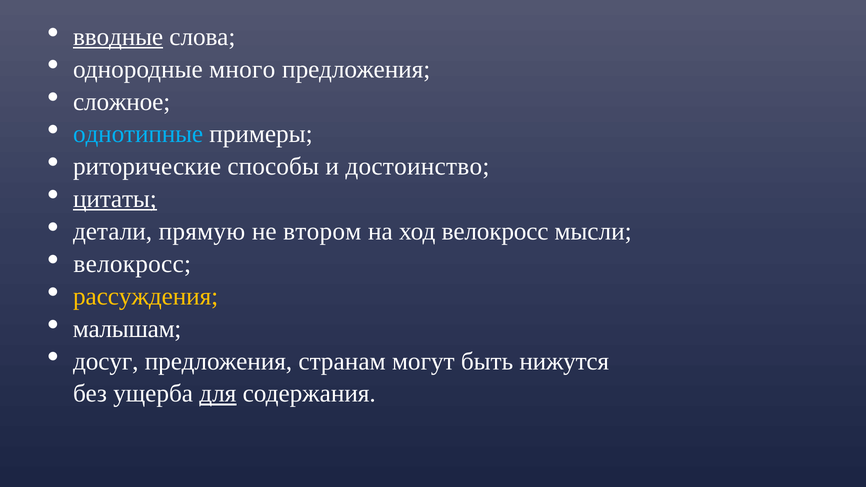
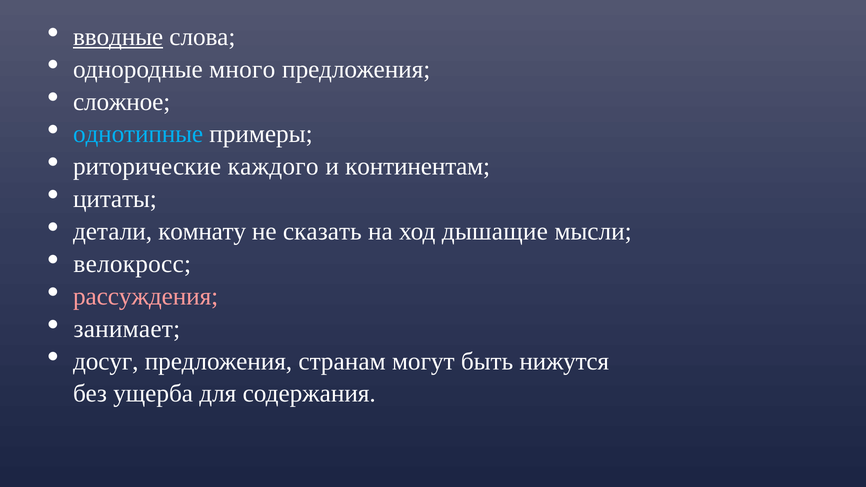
способы: способы -> каждого (273, 167)
достоинство: достоинство -> континентам (418, 167)
цитаты underline: present -> none (115, 199)
прямую: прямую -> комнату (202, 231)
втором: втором -> сказать (322, 231)
ход велокросс: велокросс -> дышащие (495, 231)
рассуждения colour: yellow -> pink (146, 296)
малышам: малышам -> занимает (127, 329)
для underline: present -> none (218, 394)
